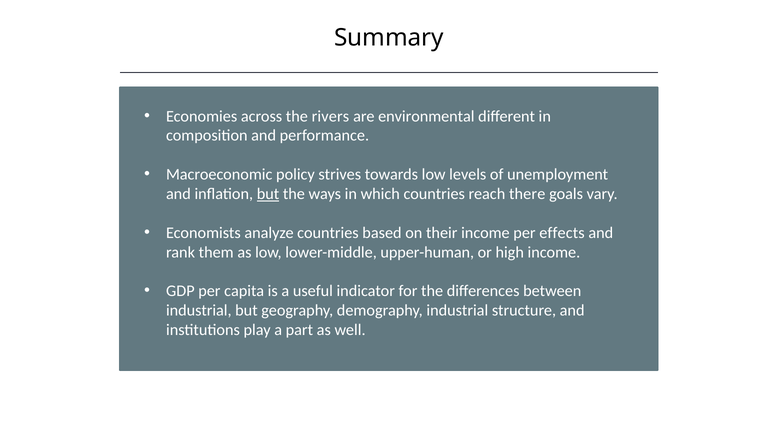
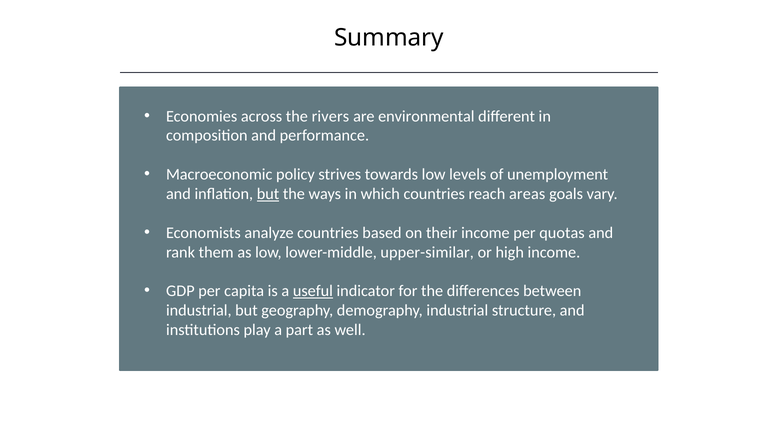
there: there -> areas (527, 194)
effects: effects -> quotas (562, 233)
upper-human: upper-human -> upper-similar (427, 253)
useful underline: none -> present (313, 291)
